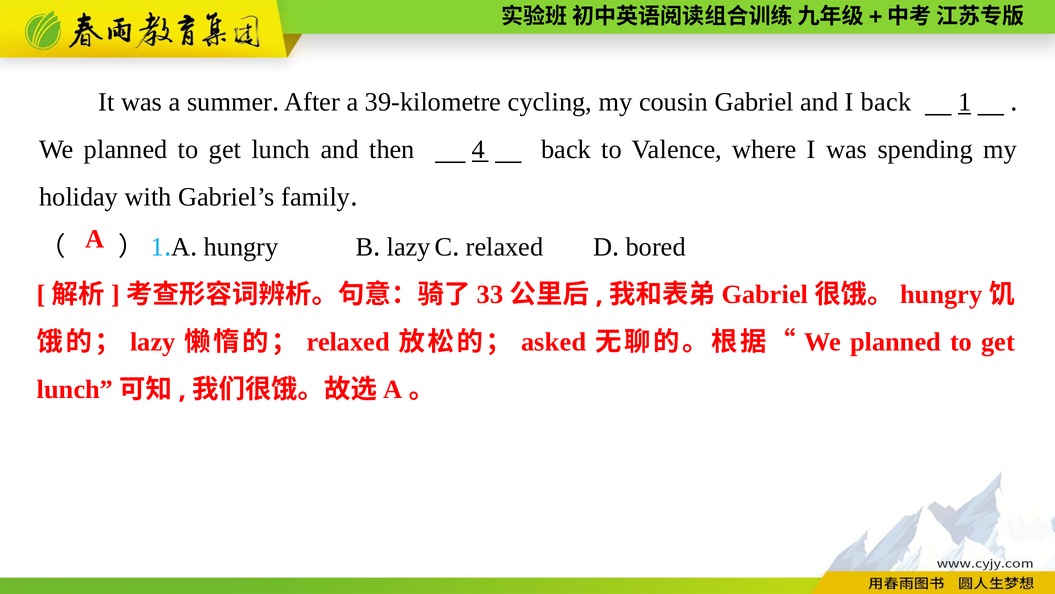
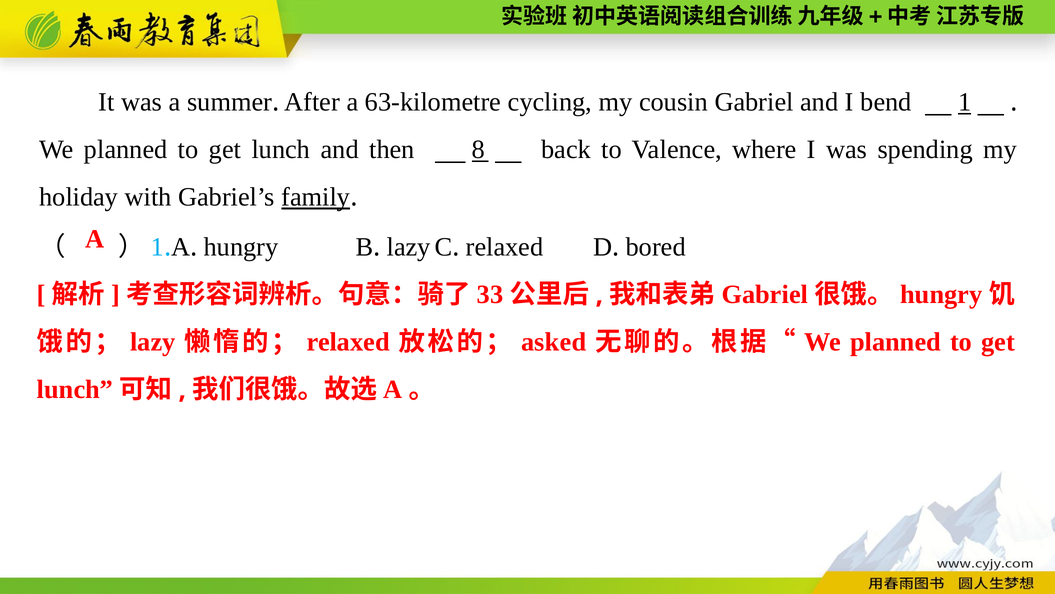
39-kilometre: 39-kilometre -> 63-kilometre (433, 102)
I back: back -> bend (886, 102)
4: 4 -> 8 (478, 150)
family underline: none -> present (316, 197)
